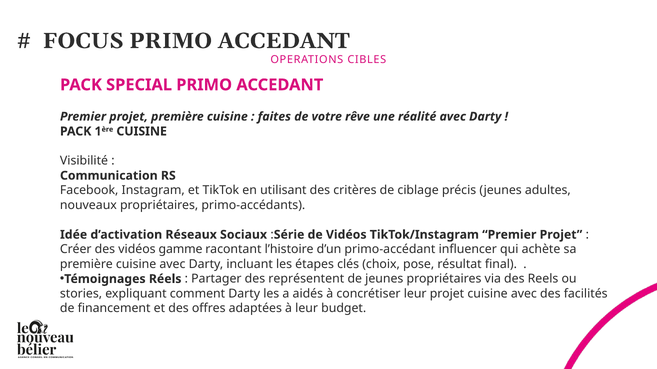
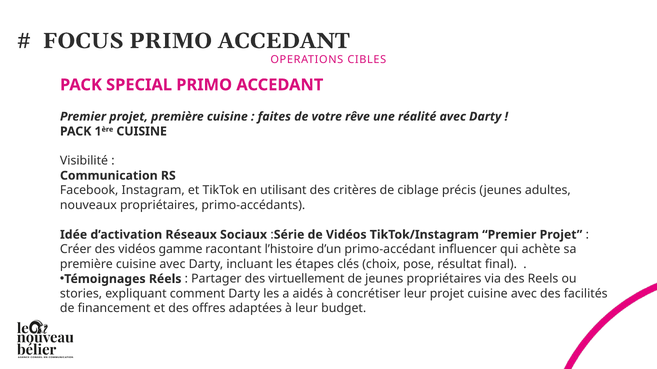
représentent: représentent -> virtuellement (306, 279)
